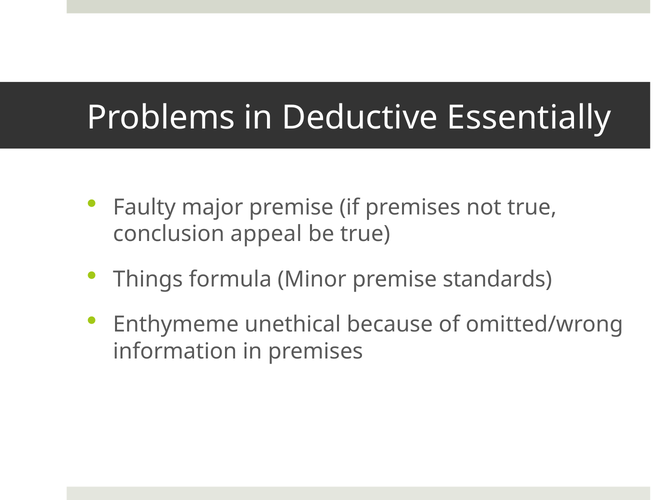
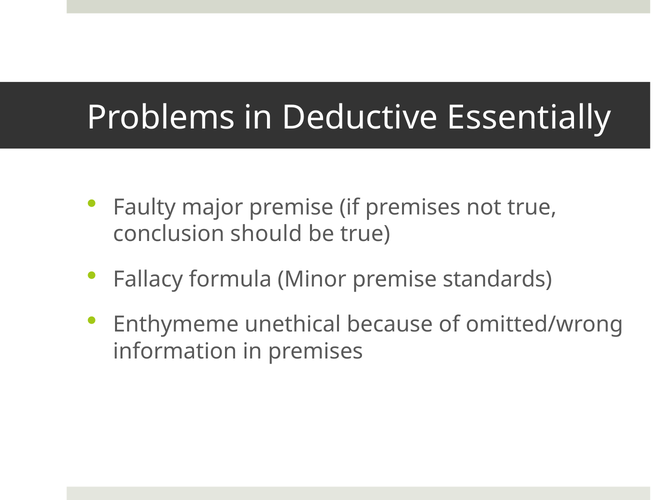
appeal: appeal -> should (266, 234)
Things: Things -> Fallacy (148, 279)
